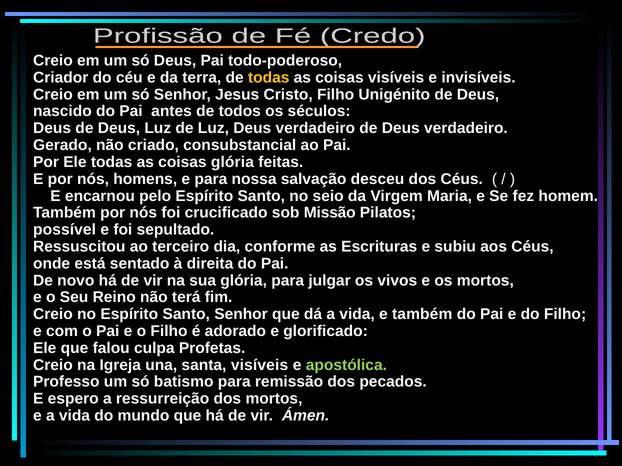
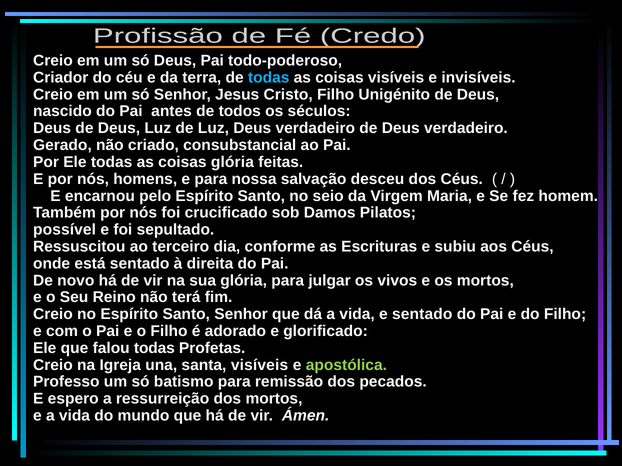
todas colour: yellow -> light blue (269, 78)
Missão: Missão -> Damos (330, 213)
e também: também -> sentado (422, 315)
falou culpa: culpa -> todas (154, 348)
